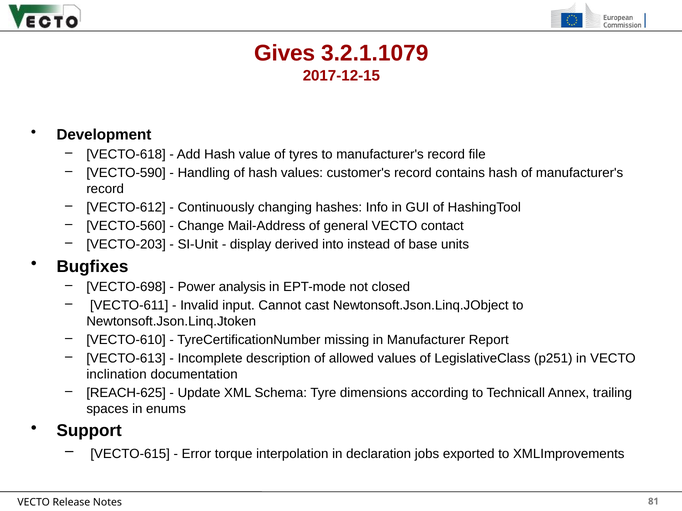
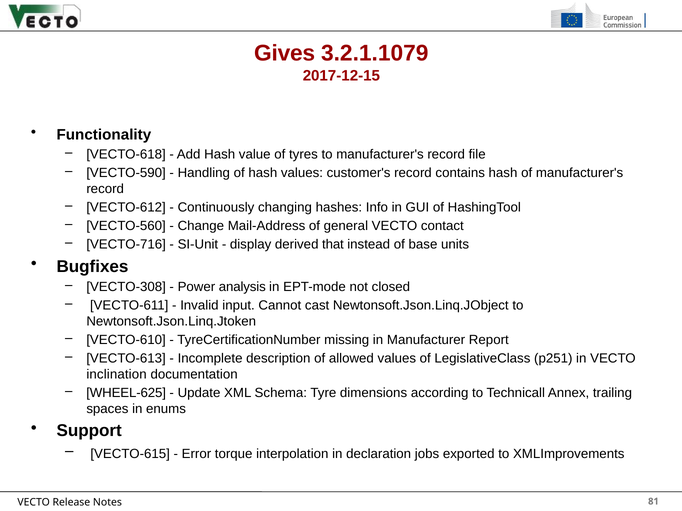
Development: Development -> Functionality (104, 135)
VECTO-203: VECTO-203 -> VECTO-716 (126, 245)
into: into -> that (333, 245)
VECTO-698: VECTO-698 -> VECTO-308 (126, 287)
REACH-625: REACH-625 -> WHEEL-625 (126, 393)
